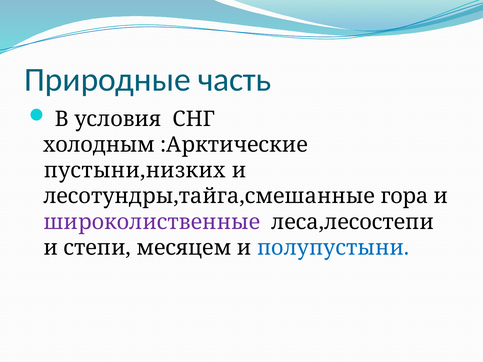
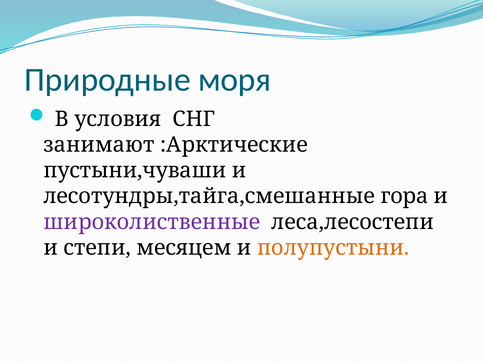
часть: часть -> моря (235, 80)
холодным: холодным -> занимают (99, 145)
пустыни,низких: пустыни,низких -> пустыни,чуваши (135, 171)
полупустыни colour: blue -> orange (333, 248)
